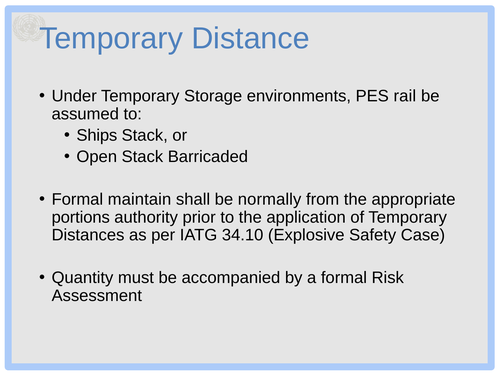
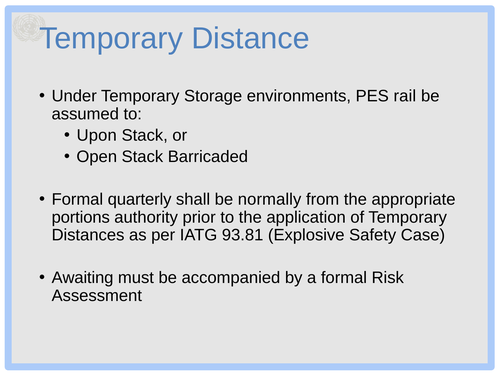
Ships: Ships -> Upon (97, 135)
maintain: maintain -> quarterly (140, 200)
34.10: 34.10 -> 93.81 (243, 235)
Quantity: Quantity -> Awaiting (83, 278)
